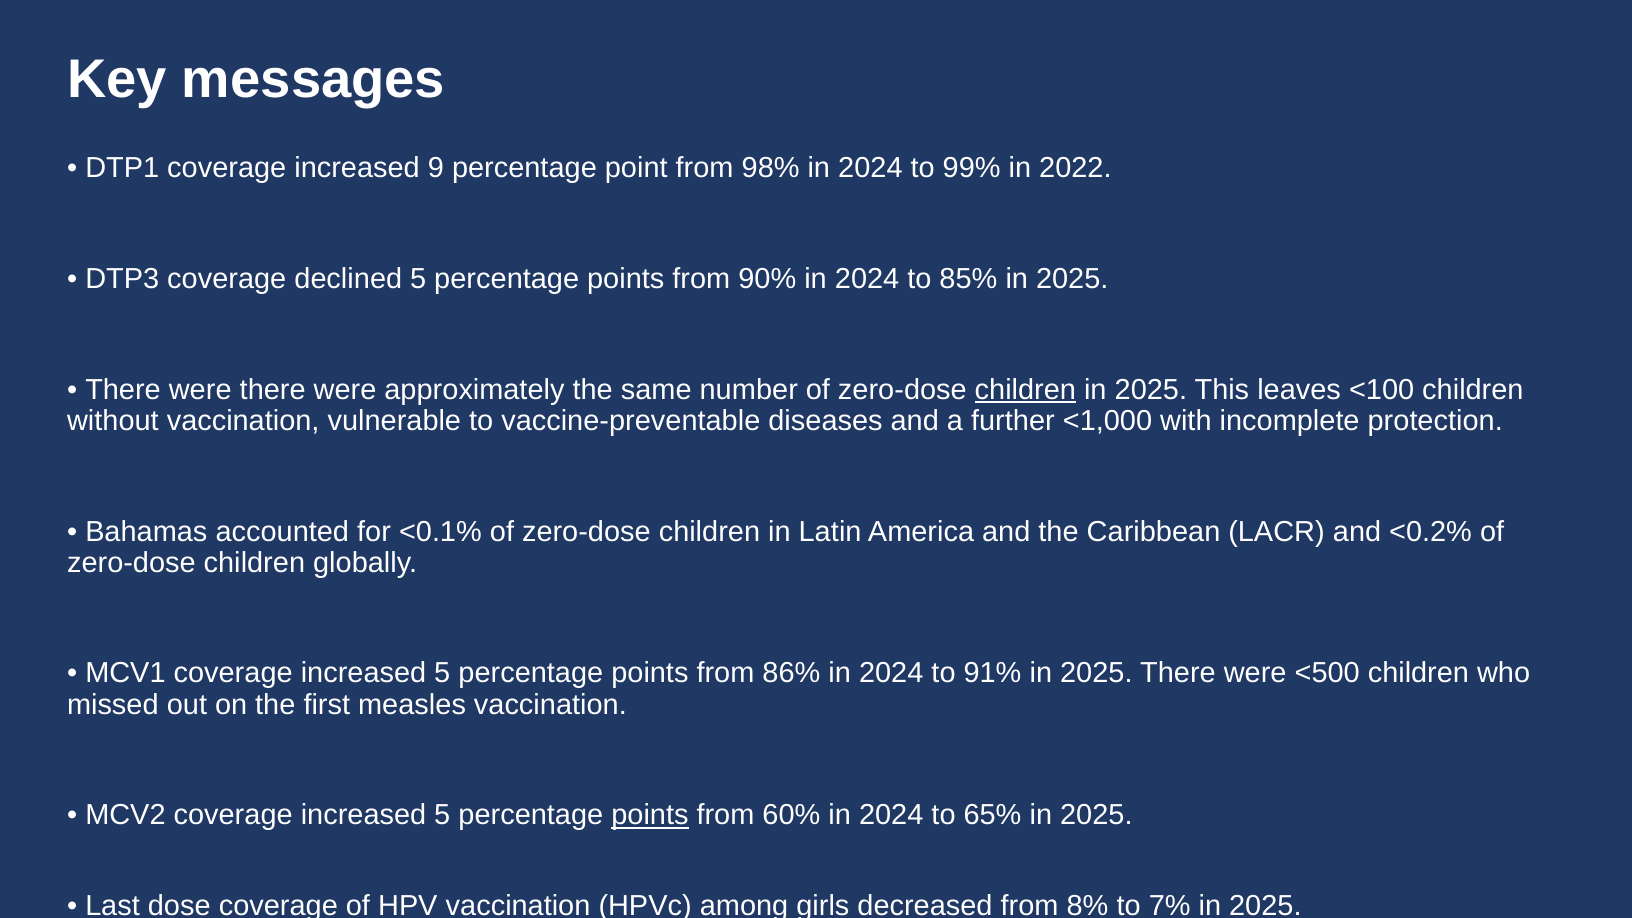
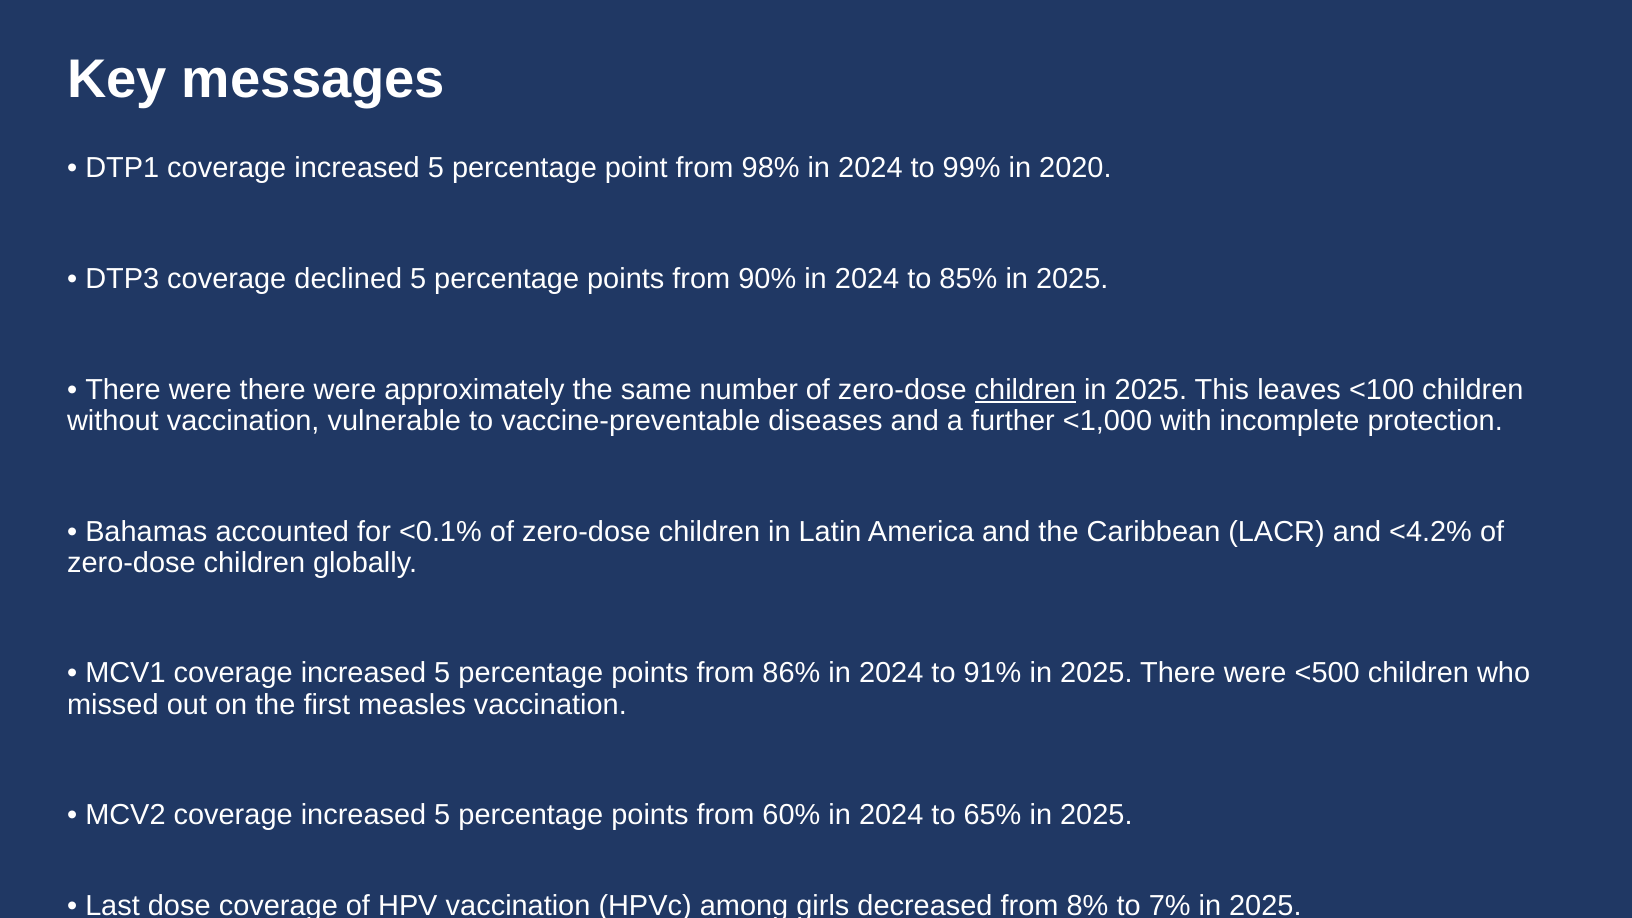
DTP1 coverage increased 9: 9 -> 5 (436, 168)
2022: 2022 -> 2020 (1075, 168)
<0.2%: <0.2% -> <4.2% (1431, 531)
points underline: present -> none (650, 815)
